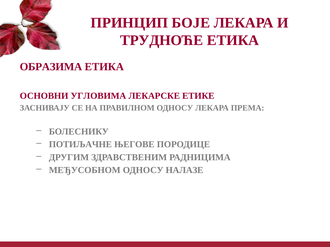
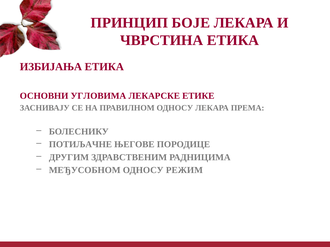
ТРУДНОЋЕ: ТРУДНОЋЕ -> ЧВРСТИНА (162, 40)
ОБРАЗИМА: ОБРАЗИМА -> ИЗБИЈАЊА (51, 67)
НАЛАЗЕ: НАЛАЗЕ -> РЕЖИМ (184, 170)
